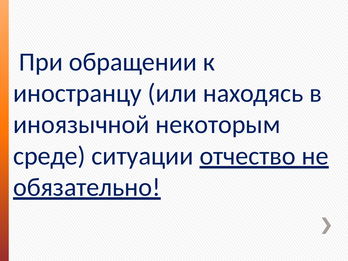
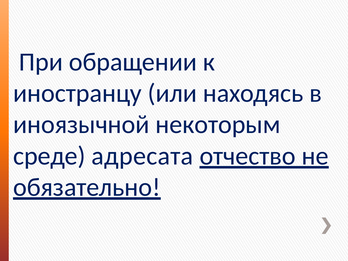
ситуации: ситуации -> адресата (142, 156)
